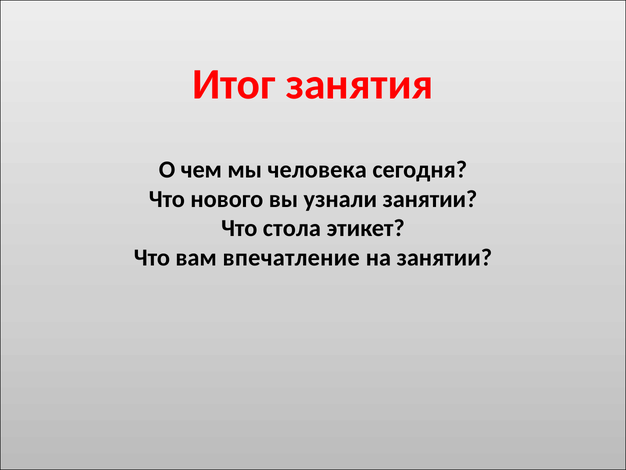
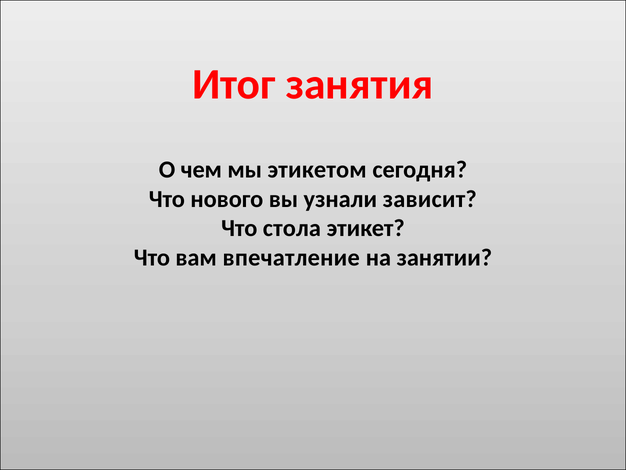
человека: человека -> этикетом (317, 170)
узнали занятии: занятии -> зависит (430, 199)
